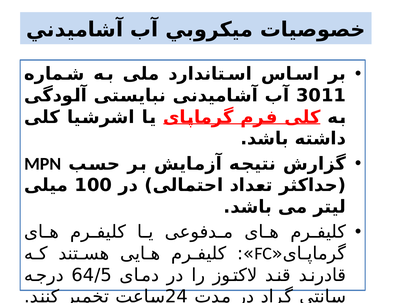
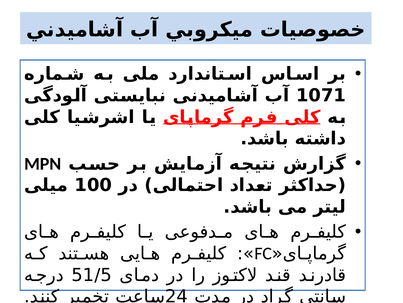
3011: 3011 -> 1071 (321, 95)
64/5: 64/5 -> 51/5 (92, 274)
